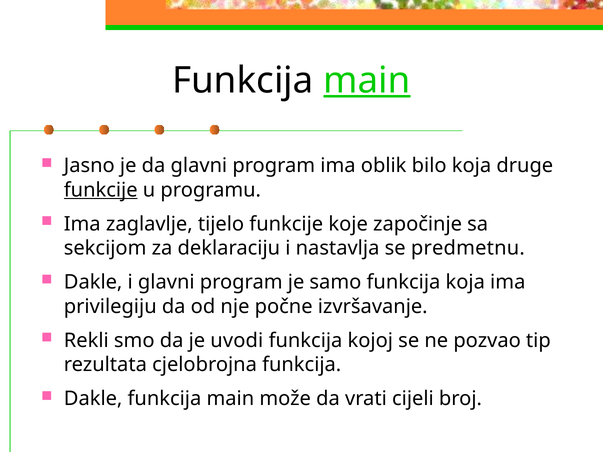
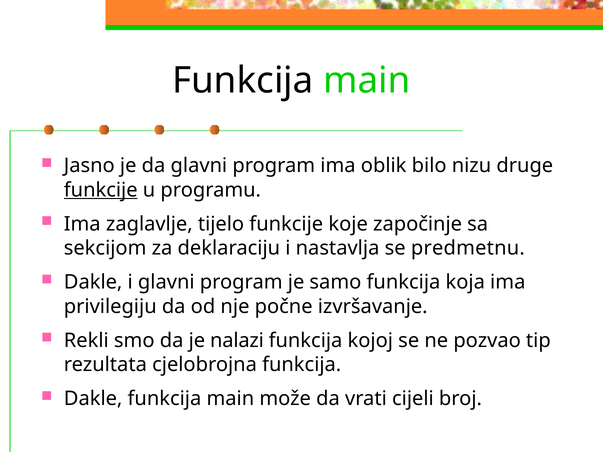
main underline: present -> none (367, 80)
bilo koja: koja -> nizu (472, 166)
uvodi: uvodi -> nalazi (237, 341)
